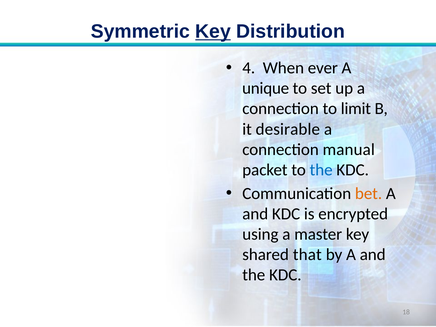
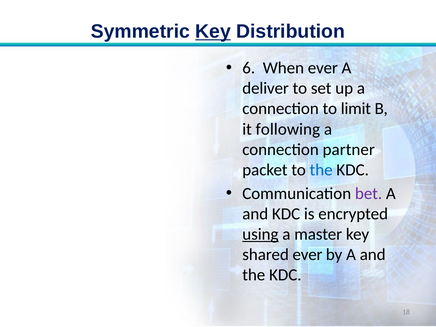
4: 4 -> 6 (249, 68)
unique: unique -> deliver (266, 88)
desirable: desirable -> following (288, 129)
manual: manual -> partner (349, 149)
bet colour: orange -> purple (369, 194)
using underline: none -> present (260, 234)
shared that: that -> ever (307, 255)
